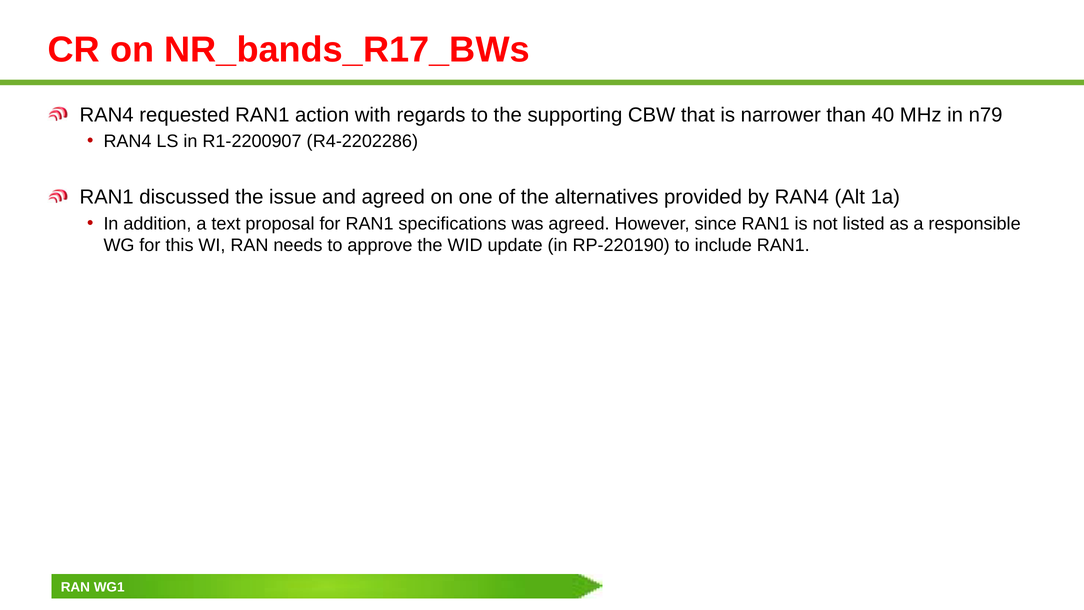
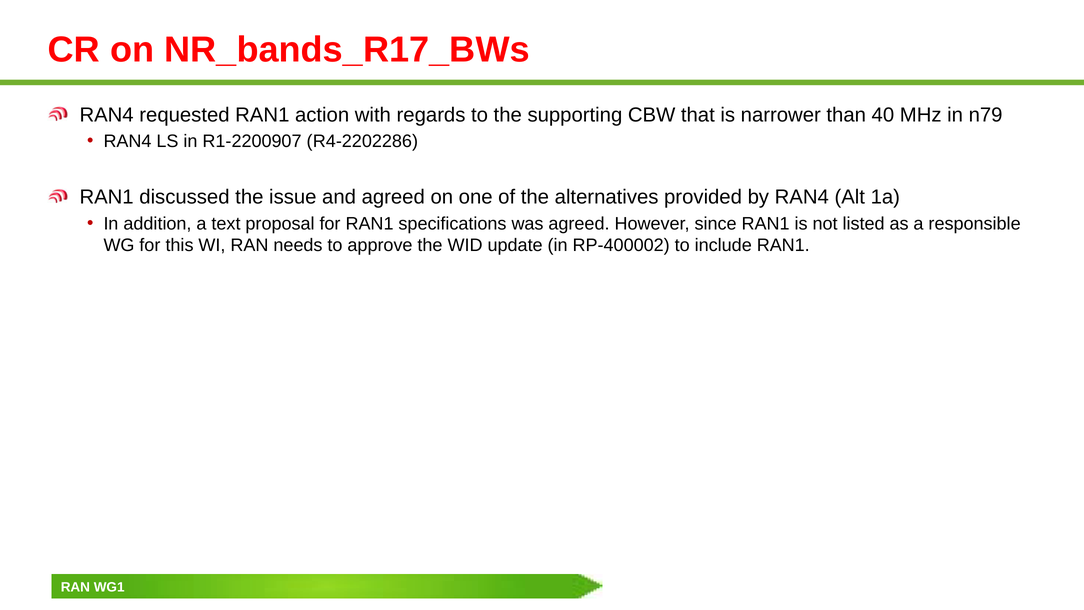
RP-220190: RP-220190 -> RP-400002 (621, 245)
